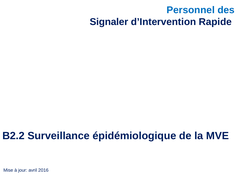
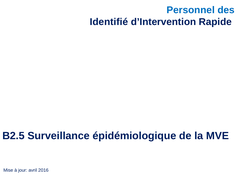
Signaler: Signaler -> Identifié (109, 22)
B2.2: B2.2 -> B2.5 (13, 136)
